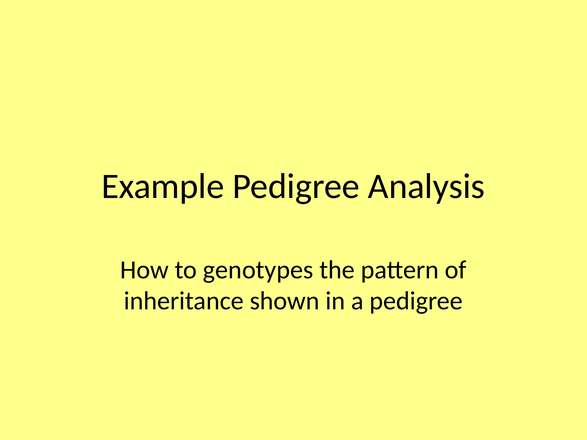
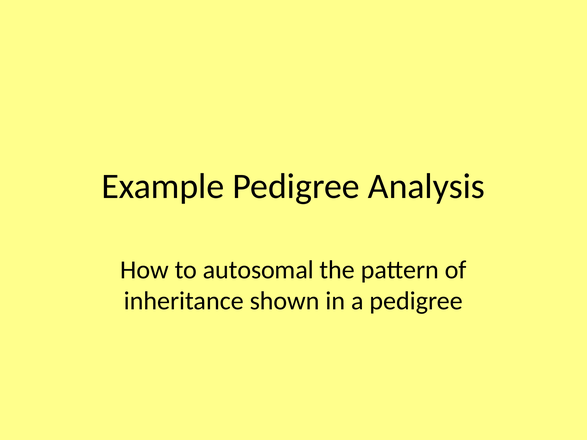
genotypes: genotypes -> autosomal (258, 270)
